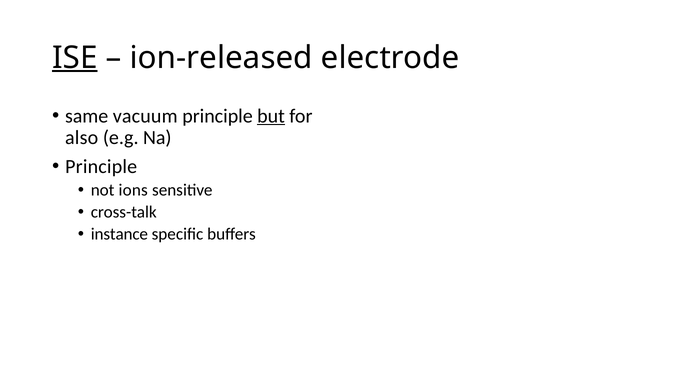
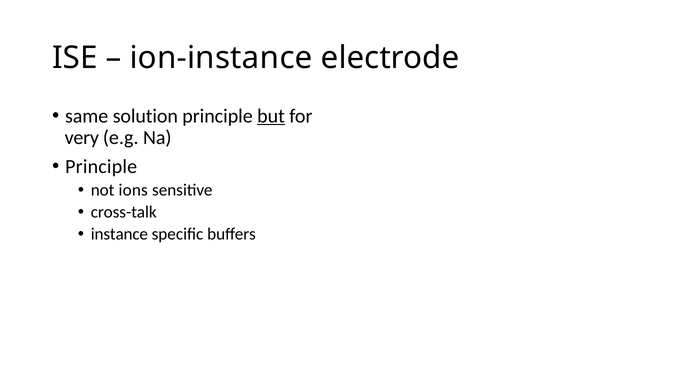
ISE underline: present -> none (75, 58)
ion-released: ion-released -> ion-instance (221, 58)
vacuum: vacuum -> solution (145, 116)
also: also -> very (82, 137)
